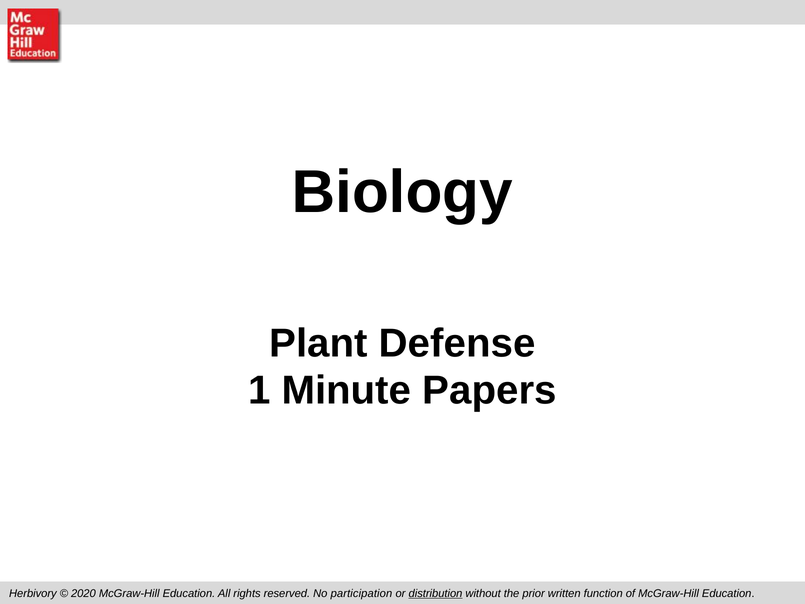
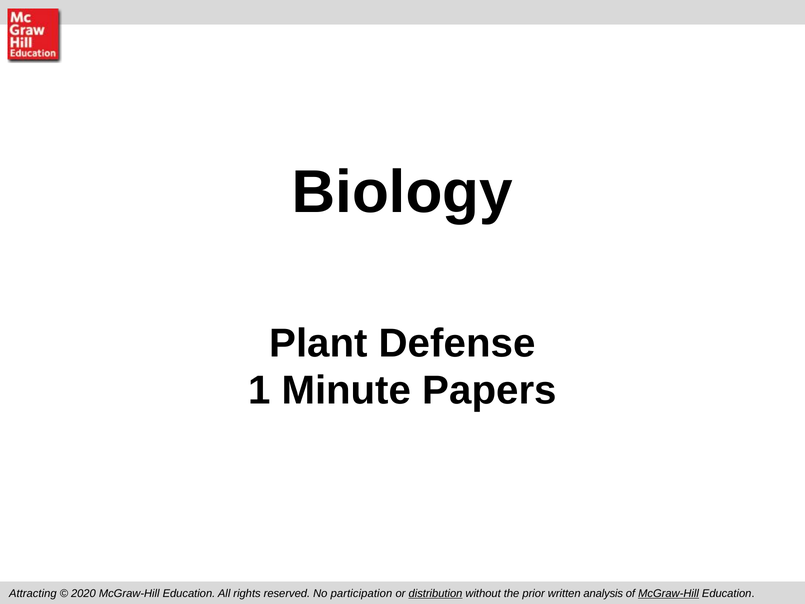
Herbivory: Herbivory -> Attracting (33, 593)
function: function -> analysis (603, 593)
McGraw-Hill underline: none -> present (669, 593)
